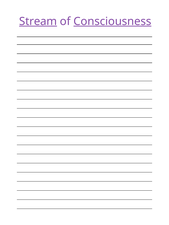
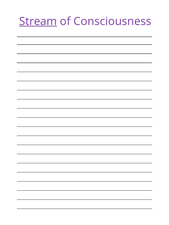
Consciousness underline: present -> none (112, 21)
